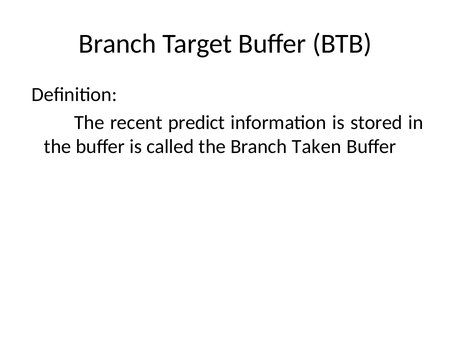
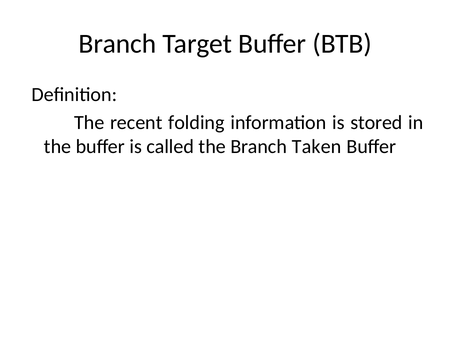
predict: predict -> folding (196, 123)
